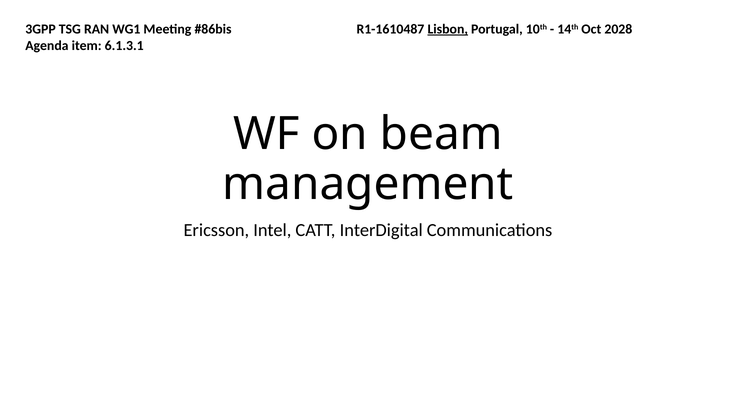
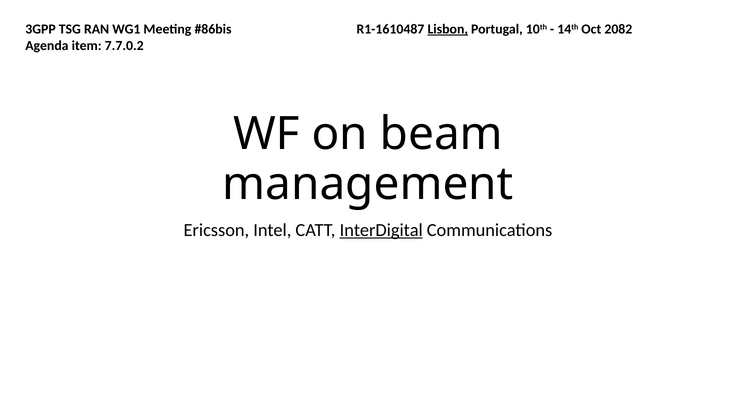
2028: 2028 -> 2082 (618, 29)
6.1.3.1: 6.1.3.1 -> 7.7.0.2 (124, 46)
InterDigital underline: none -> present (381, 230)
